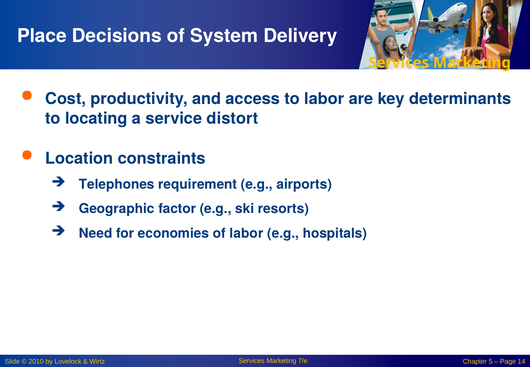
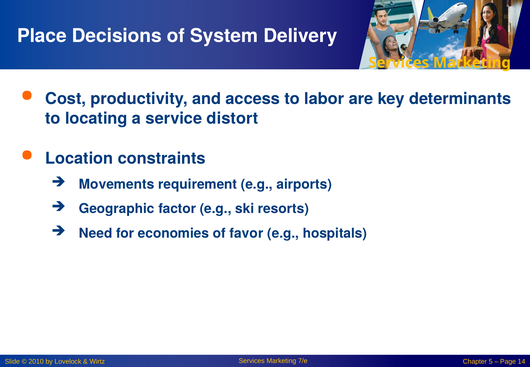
Telephones: Telephones -> Movements (117, 184)
of labor: labor -> favor (246, 233)
